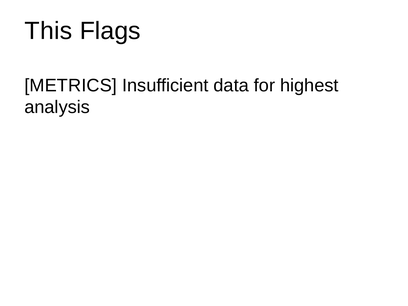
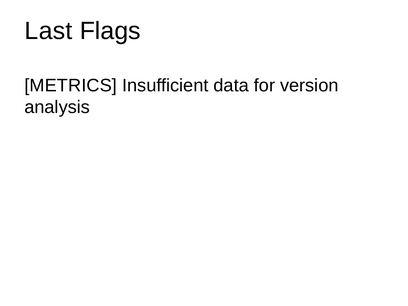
This: This -> Last (49, 31)
highest: highest -> version (309, 86)
